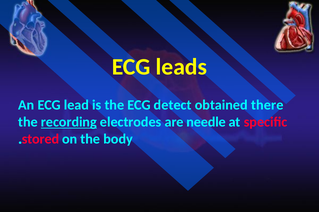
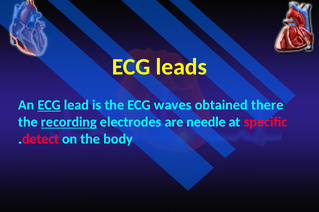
ECG underline: none -> present (49, 105)
detect: detect -> waves (173, 105)
stored: stored -> detect (41, 139)
